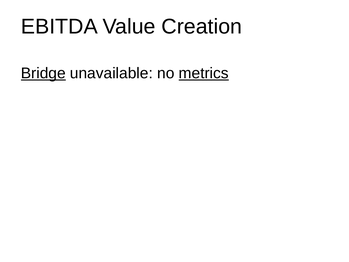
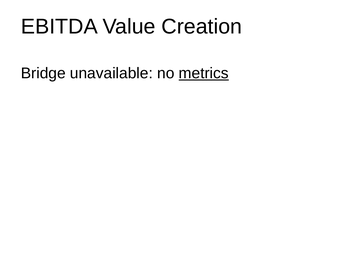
Bridge underline: present -> none (43, 73)
